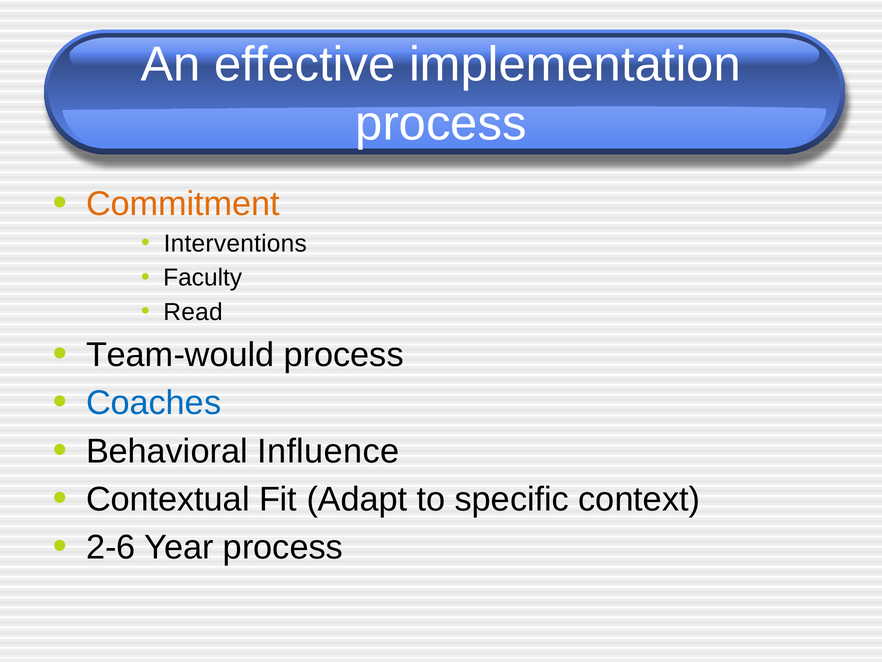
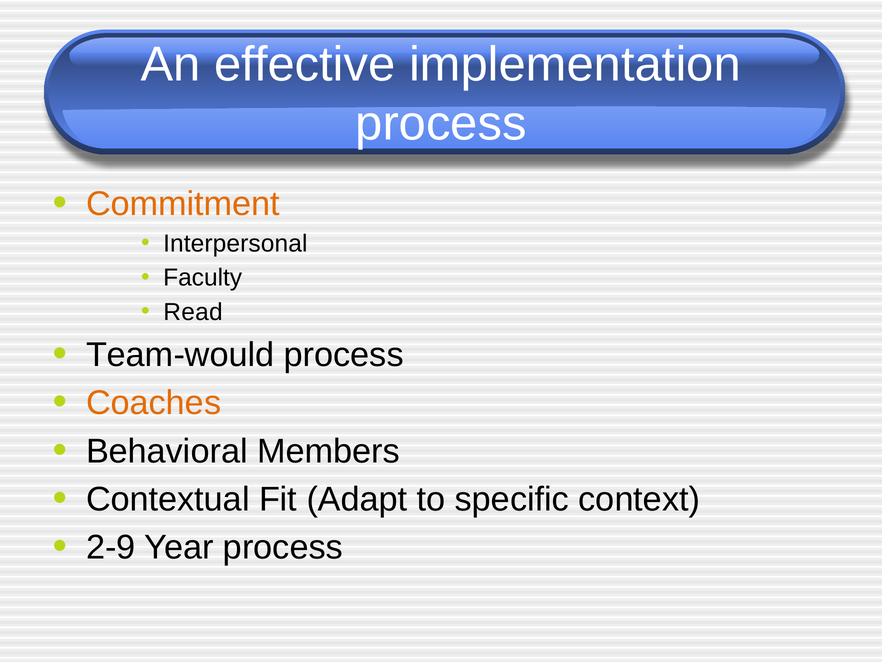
Interventions: Interventions -> Interpersonal (235, 243)
Coaches colour: blue -> orange (154, 403)
Influence: Influence -> Members (328, 451)
2-6: 2-6 -> 2-9 (111, 547)
